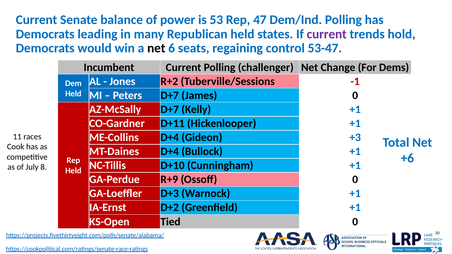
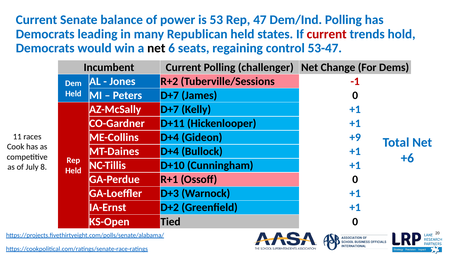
current colour: purple -> red (327, 34)
+3: +3 -> +9 (355, 138)
R+9: R+9 -> R+1 (169, 180)
